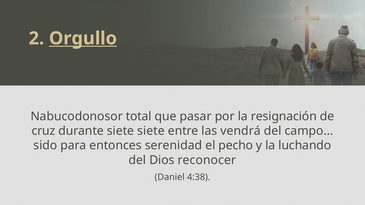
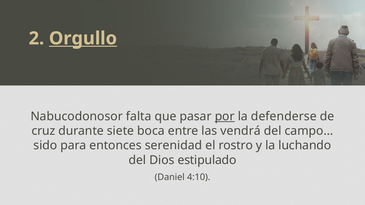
total: total -> falta (139, 116)
por underline: none -> present (225, 116)
resignación: resignación -> defenderse (284, 116)
siete siete: siete -> boca (151, 131)
pecho: pecho -> rostro (236, 146)
reconocer: reconocer -> estipulado (207, 160)
4:38: 4:38 -> 4:10 (199, 177)
